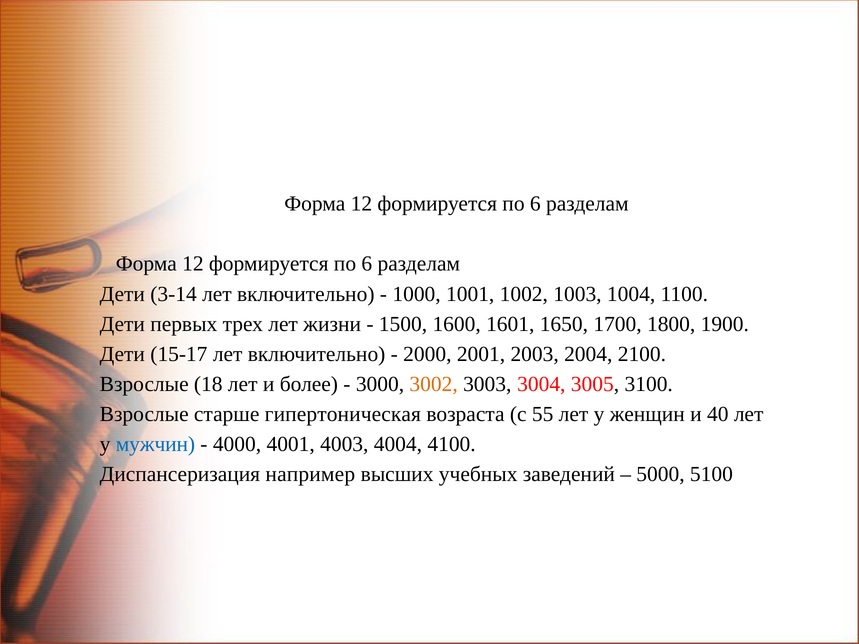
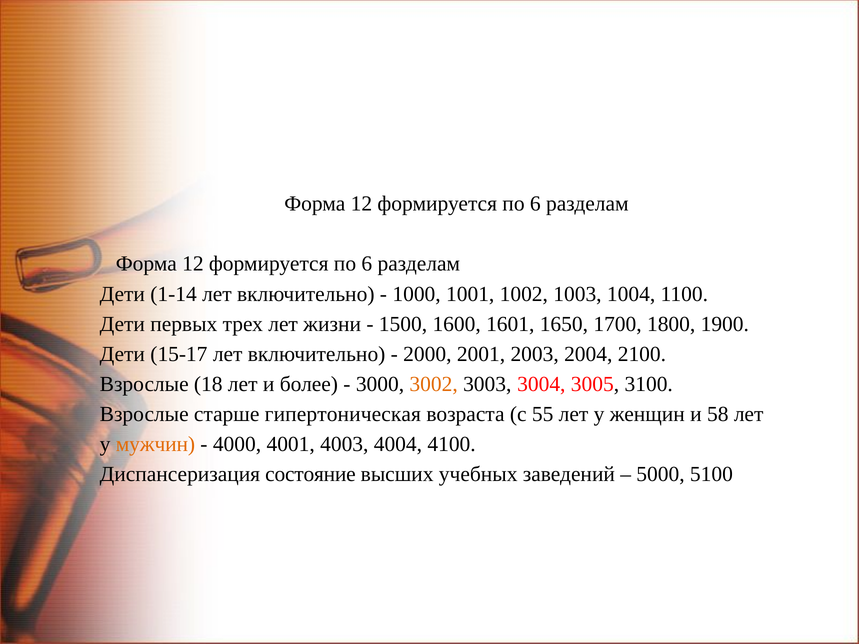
3-14: 3-14 -> 1-14 (174, 294)
40: 40 -> 58 (718, 414)
мужчин colour: blue -> orange (155, 444)
например: например -> состояние (310, 474)
